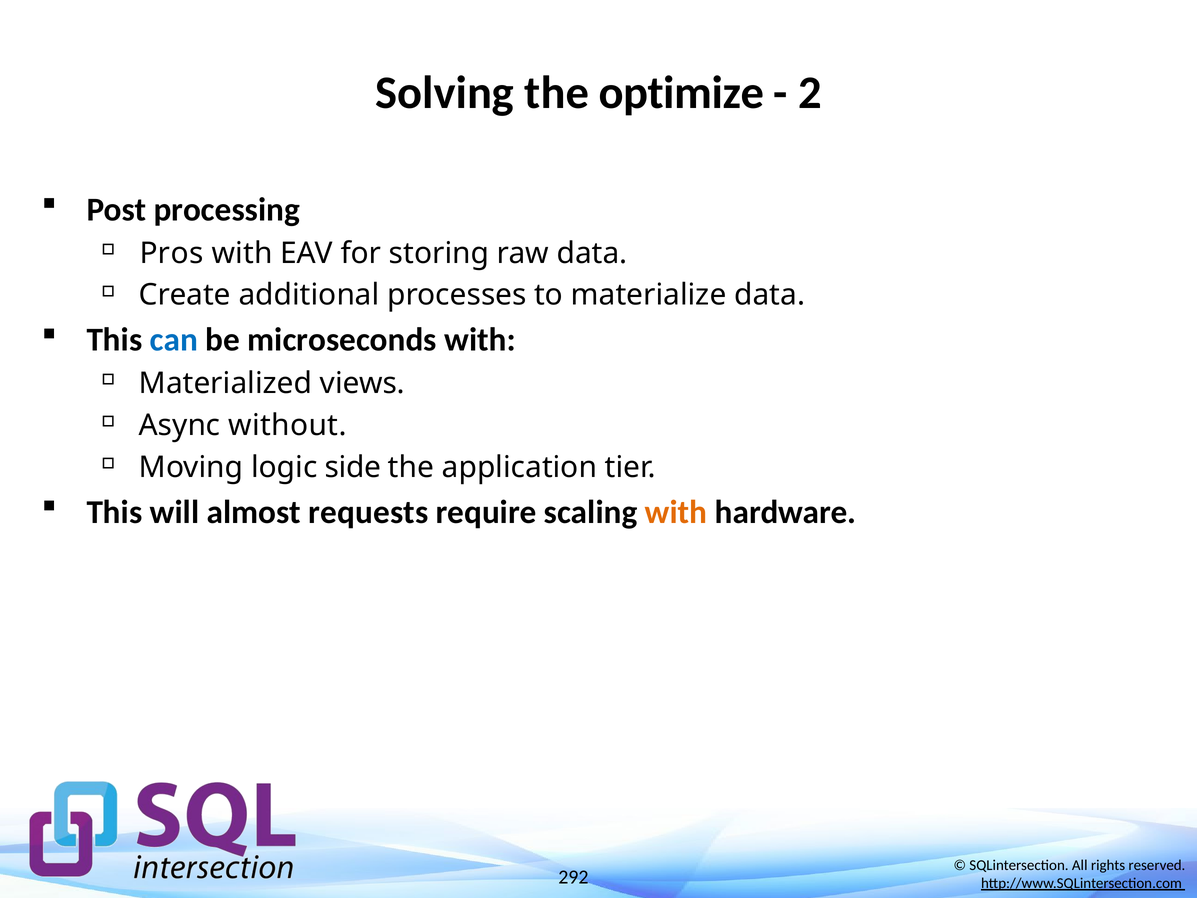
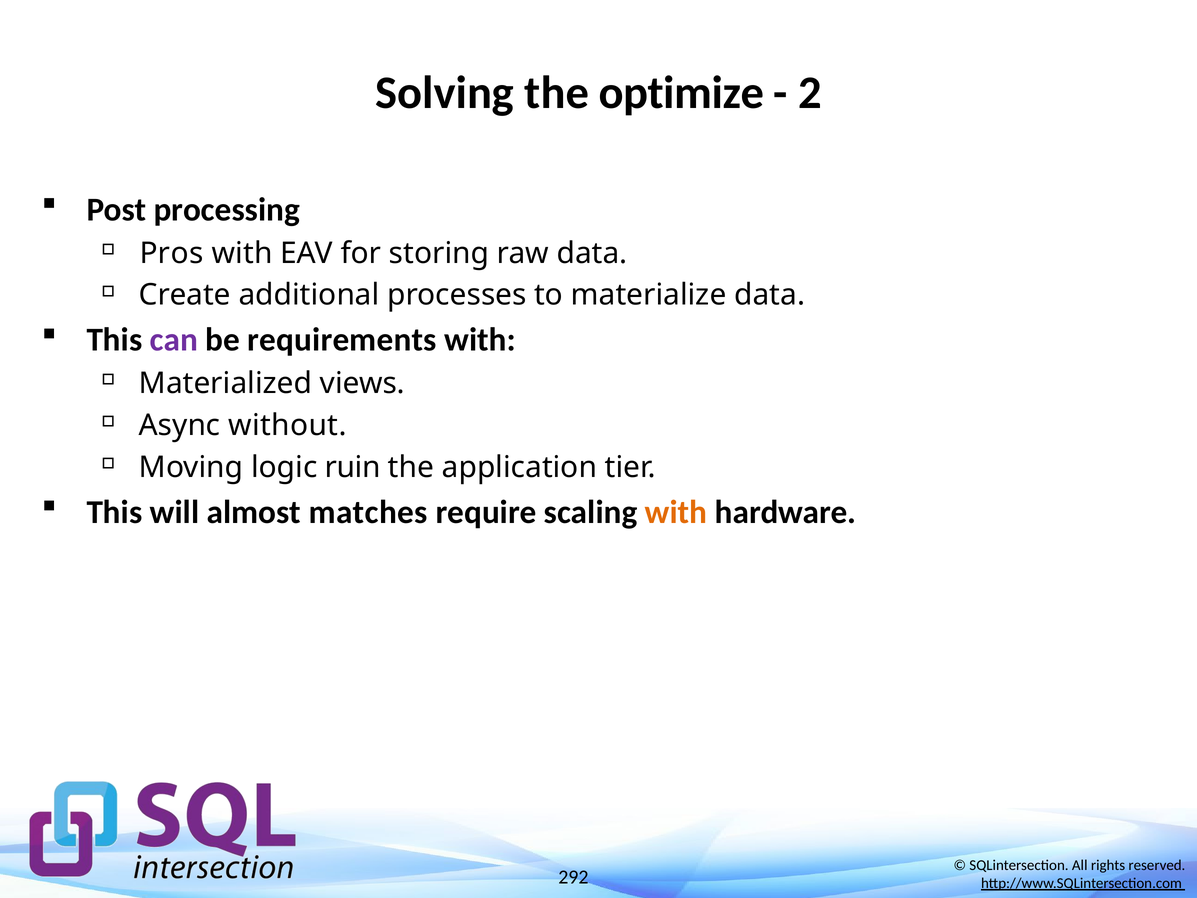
can colour: blue -> purple (174, 340)
microseconds: microseconds -> requirements (342, 340)
side: side -> ruin (353, 467)
requests: requests -> matches (368, 512)
